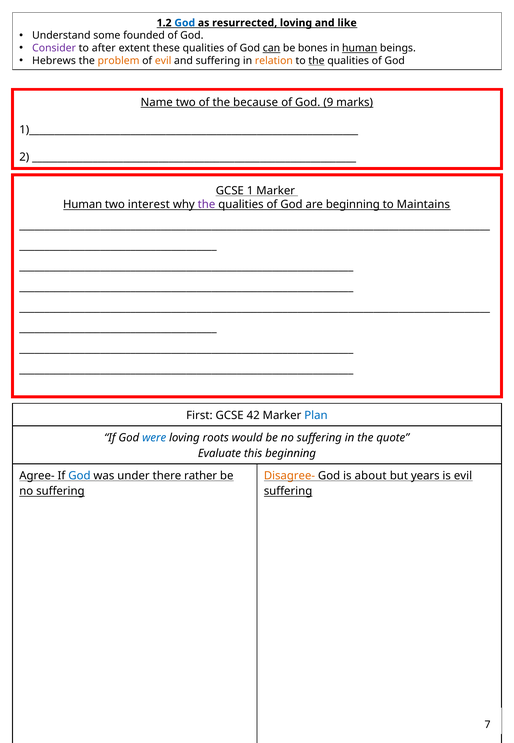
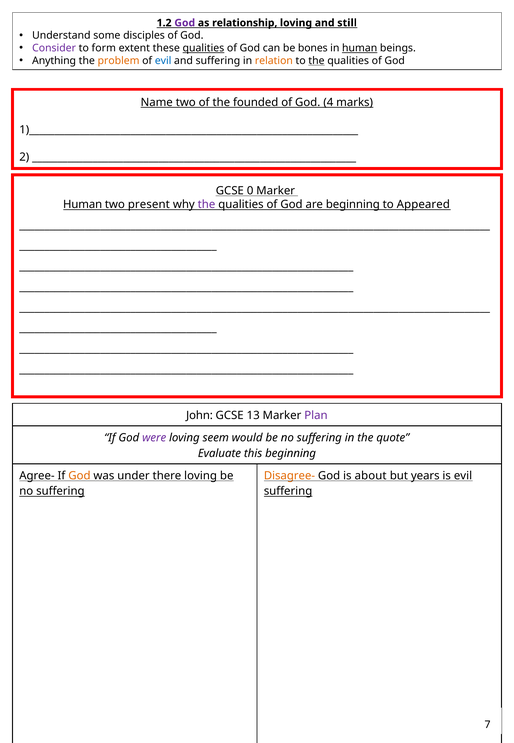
God colour: blue -> purple (185, 23)
resurrected: resurrected -> relationship (245, 23)
like: like -> still (347, 23)
founded: founded -> disciples (144, 35)
after: after -> form (104, 48)
qualities underline: none -> present (203, 48)
can underline: present -> none (271, 48)
Hebrews: Hebrews -> Anything (54, 61)
evil colour: orange -> blue (163, 61)
because: because -> founded (256, 102)
9: 9 -> 4 (328, 102)
1: 1 -> 0 (250, 191)
interest: interest -> present (149, 204)
Maintains: Maintains -> Appeared (423, 204)
First: First -> John (199, 415)
42: 42 -> 13 (253, 415)
Plan colour: blue -> purple (316, 415)
were colour: blue -> purple (154, 437)
roots: roots -> seem (216, 437)
God colour: blue -> orange (79, 475)
there rather: rather -> loving (201, 475)
